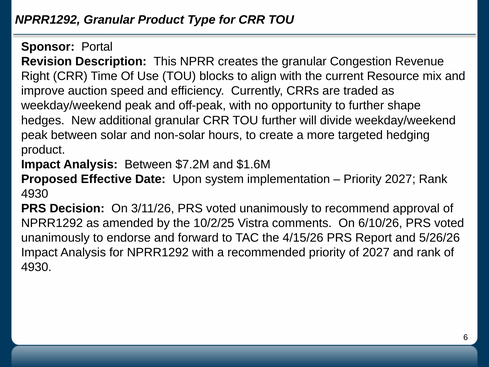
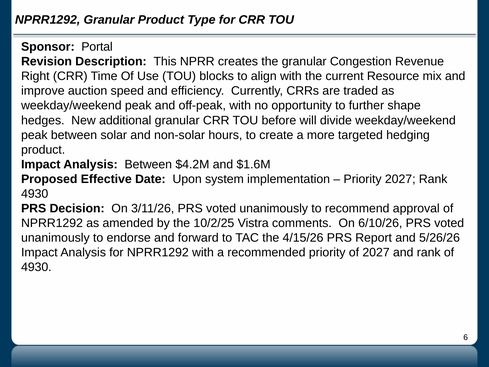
TOU further: further -> before (279, 120)
$7.2M: $7.2M -> $4.2M (192, 164)
